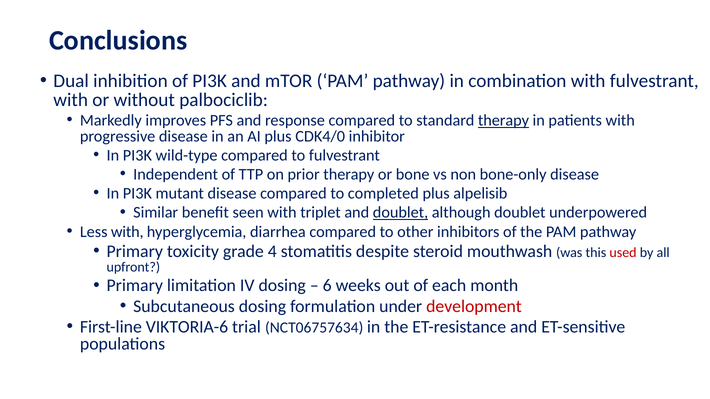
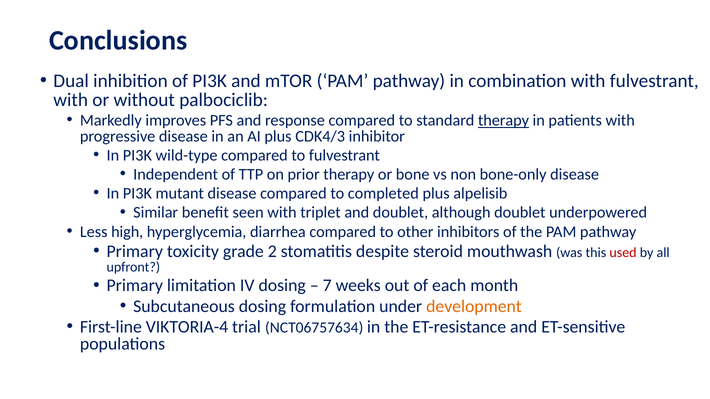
CDK4/0: CDK4/0 -> CDK4/3 (320, 136)
doublet underline: present -> none (401, 213)
Less with: with -> high (127, 232)
4: 4 -> 2 (272, 252)
6: 6 -> 7 (327, 286)
development colour: red -> orange (474, 306)
VIKTORIA-6: VIKTORIA-6 -> VIKTORIA-4 (187, 327)
